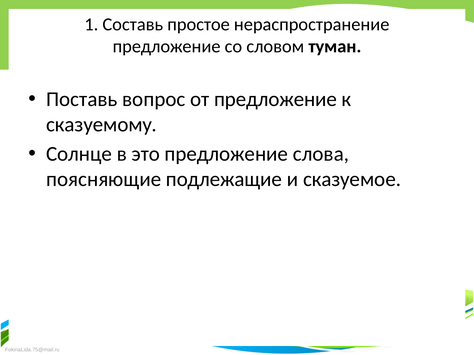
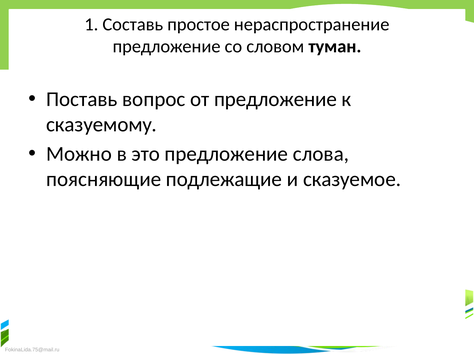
Солнце: Солнце -> Можно (79, 154)
